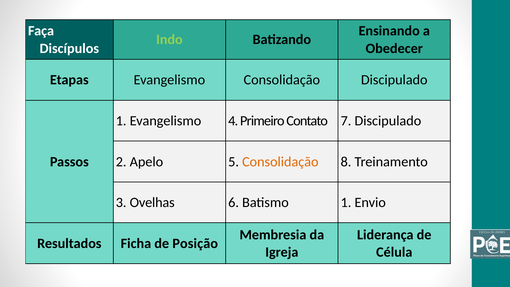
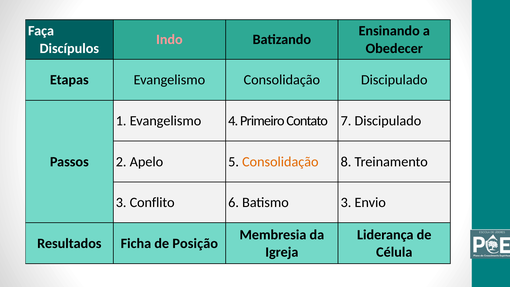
Indo colour: light green -> pink (169, 40)
Ovelhas: Ovelhas -> Conflito (152, 202)
Batismo 1: 1 -> 3 (346, 202)
